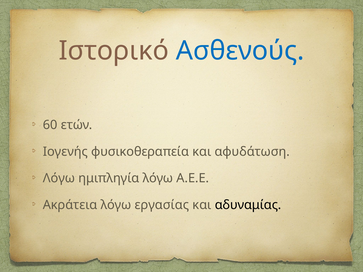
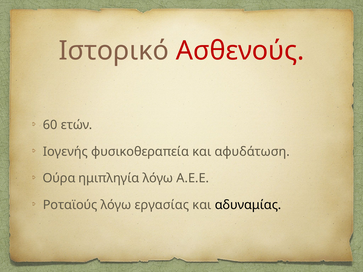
Ασθενούς colour: blue -> red (240, 51)
Λόγω: Λόγω -> Ούρα (59, 178)
Ακράτεια: Ακράτεια -> Ροταϊούς (70, 205)
